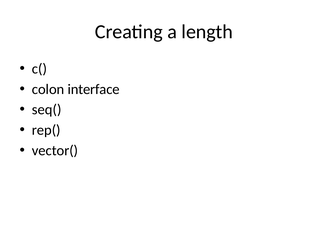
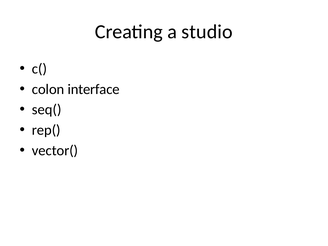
length: length -> studio (207, 32)
